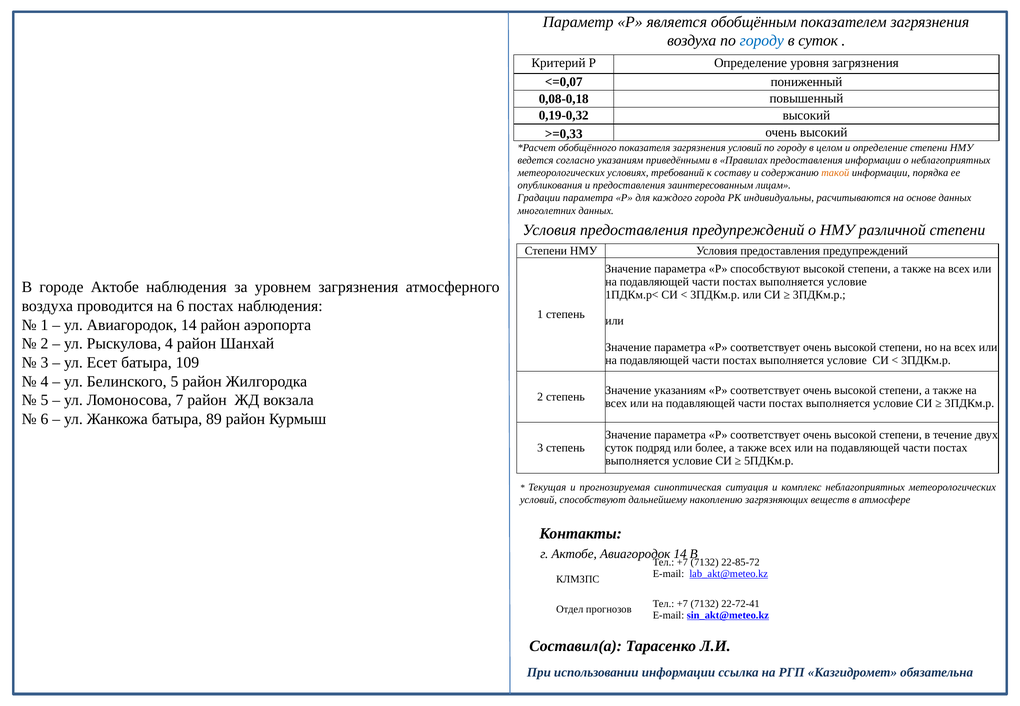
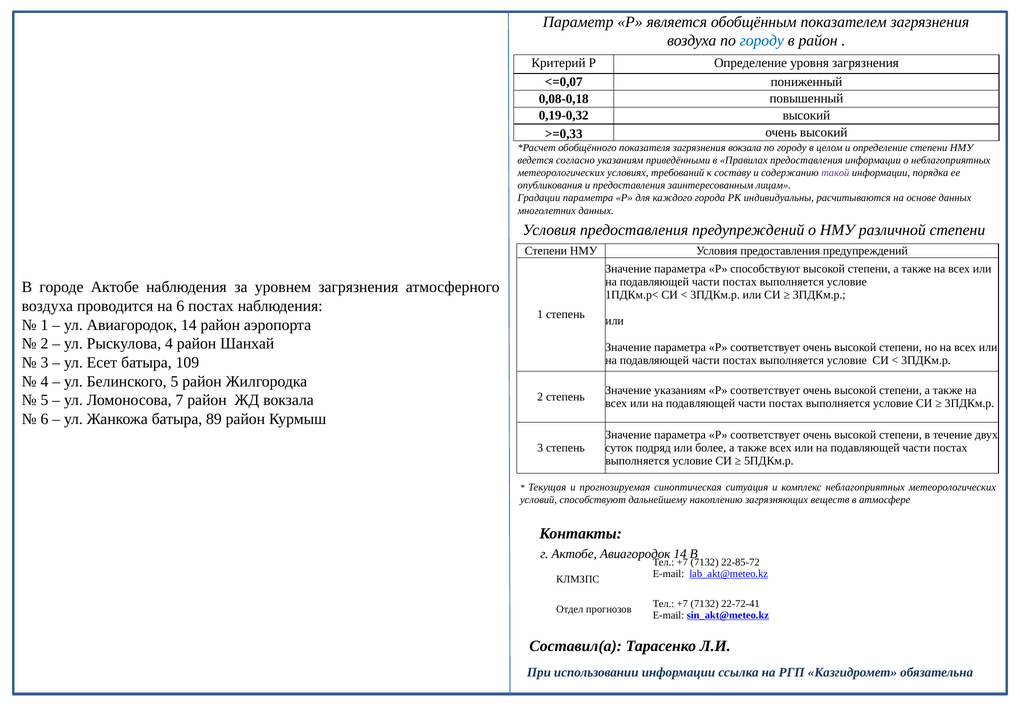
в суток: суток -> район (818, 41)
загрязнения условий: условий -> вокзала (745, 148)
такой colour: orange -> purple (835, 173)
